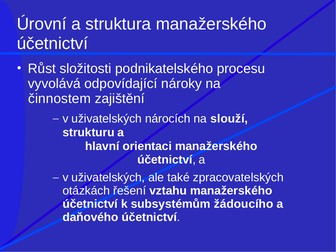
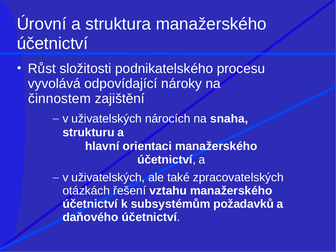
slouží: slouží -> snaha (229, 119)
žádoucího: žádoucího -> požadavků (244, 204)
